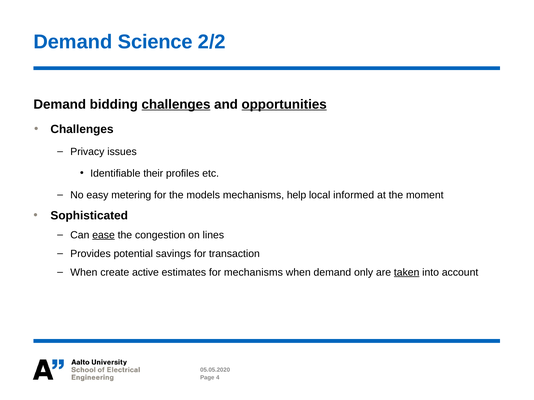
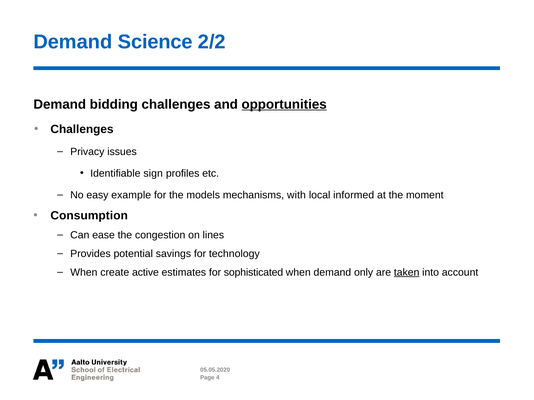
challenges underline: present -> none (176, 104)
their: their -> sign (153, 174)
metering: metering -> example (131, 195)
help: help -> with (296, 195)
Sophisticated: Sophisticated -> Consumption (89, 216)
ease underline: present -> none (104, 235)
transaction: transaction -> technology (234, 254)
for mechanisms: mechanisms -> sophisticated (254, 273)
